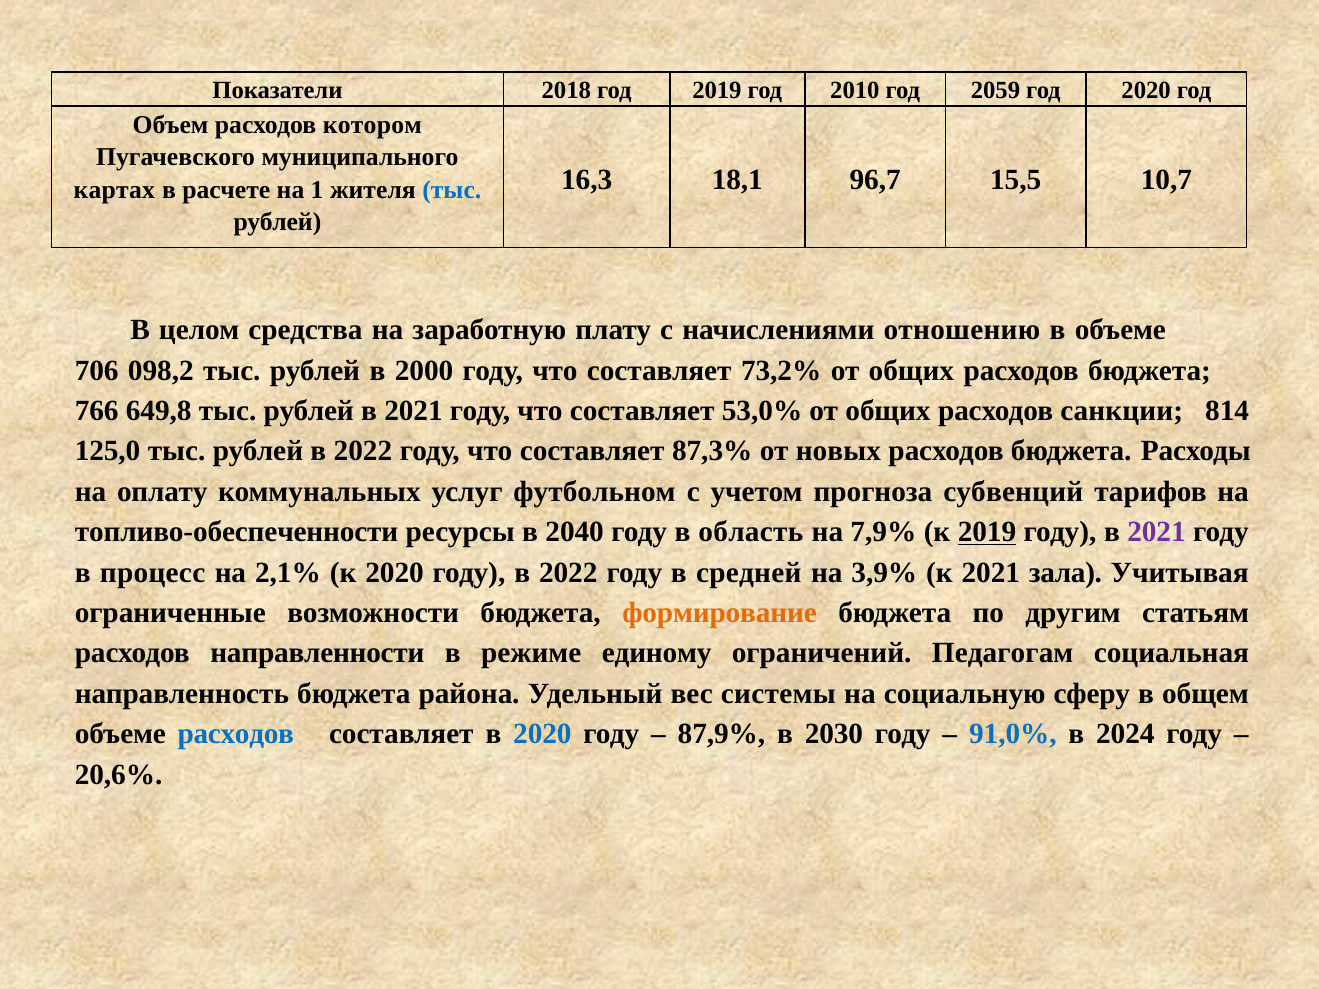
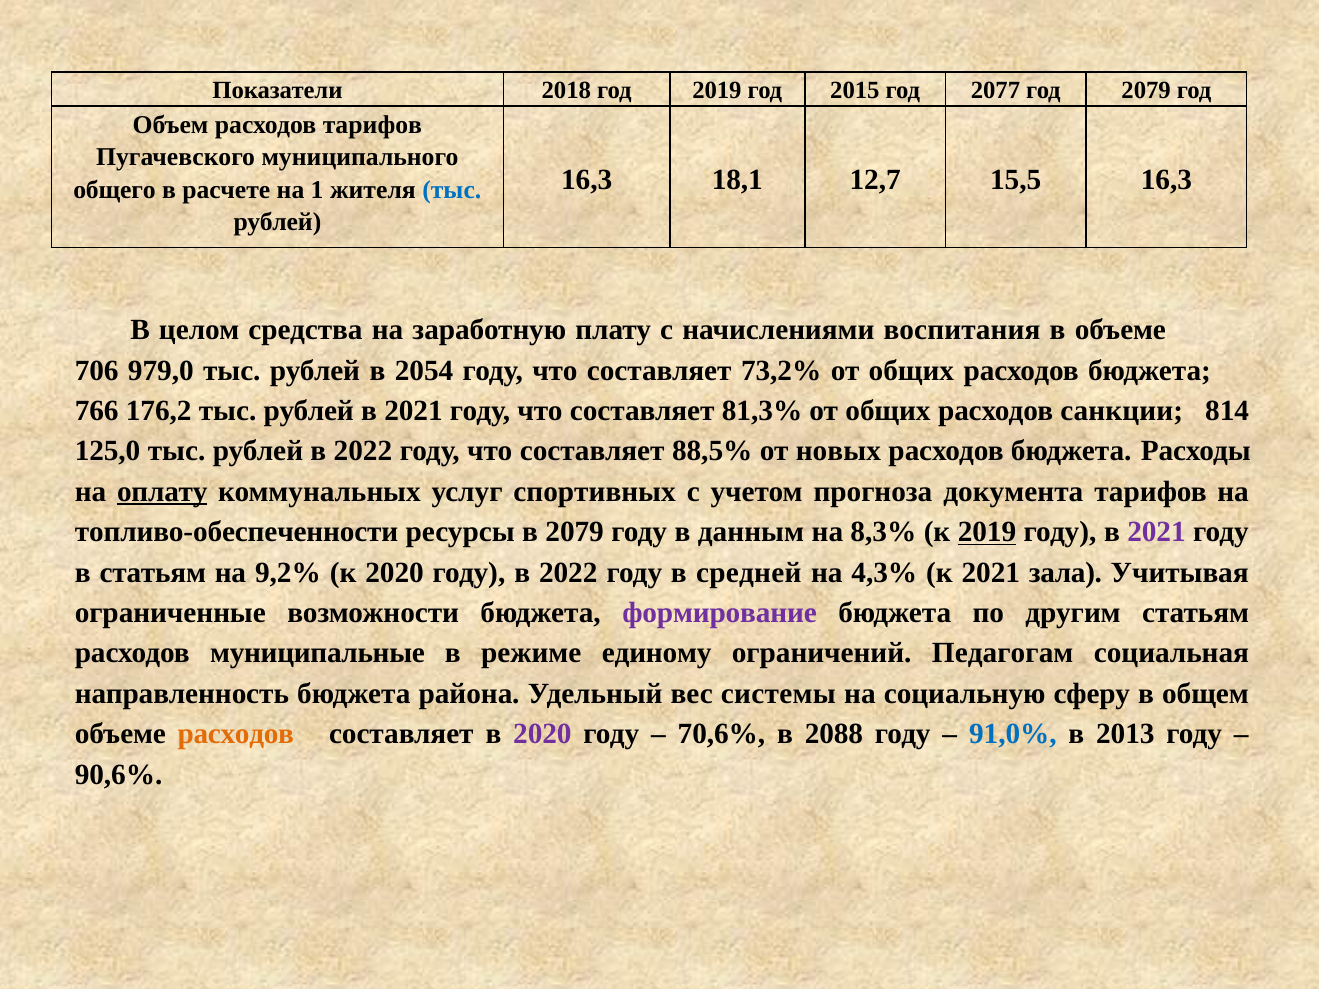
2010: 2010 -> 2015 (855, 90)
2059: 2059 -> 2077 (995, 90)
год 2020: 2020 -> 2079 (1146, 90)
расходов котором: котором -> тарифов (372, 125)
96,7: 96,7 -> 12,7 (875, 180)
15,5 10,7: 10,7 -> 16,3 (1166, 180)
картах: картах -> общего (114, 190)
отношению: отношению -> воспитания (962, 330)
098,2: 098,2 -> 979,0 (161, 371)
2000: 2000 -> 2054 (424, 371)
649,8: 649,8 -> 176,2 (159, 411)
53,0%: 53,0% -> 81,3% (762, 411)
87,3%: 87,3% -> 88,5% (712, 451)
оплату underline: none -> present (162, 492)
футбольном: футбольном -> спортивных (595, 492)
субвенций: субвенций -> документа (1013, 492)
в 2040: 2040 -> 2079 (575, 532)
область: область -> данным (751, 532)
7,9%: 7,9% -> 8,3% (883, 532)
в процесс: процесс -> статьям (153, 573)
2,1%: 2,1% -> 9,2% (288, 573)
3,9%: 3,9% -> 4,3% (884, 573)
формирование colour: orange -> purple (720, 613)
направленности: направленности -> муниципальные (317, 653)
расходов colour: blue -> orange (236, 734)
2020 colour: blue -> purple (542, 734)
87,9%: 87,9% -> 70,6% (721, 734)
2030: 2030 -> 2088 (834, 734)
2024: 2024 -> 2013 (1125, 734)
20,6%: 20,6% -> 90,6% (119, 775)
